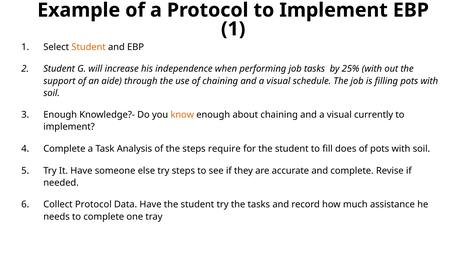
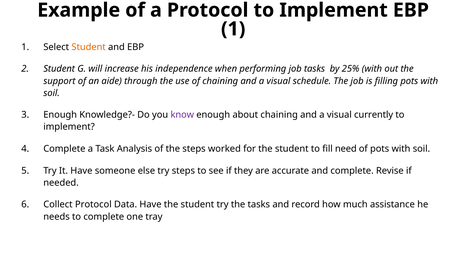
know colour: orange -> purple (182, 115)
require: require -> worked (224, 149)
does: does -> need (346, 149)
